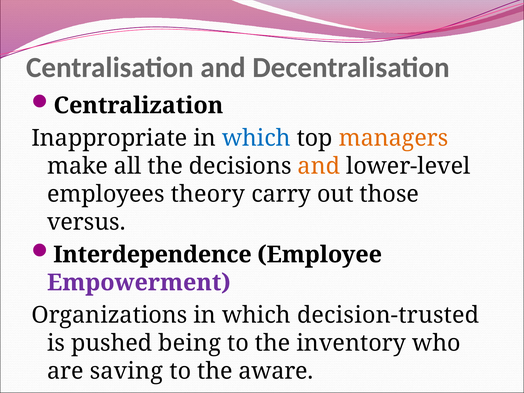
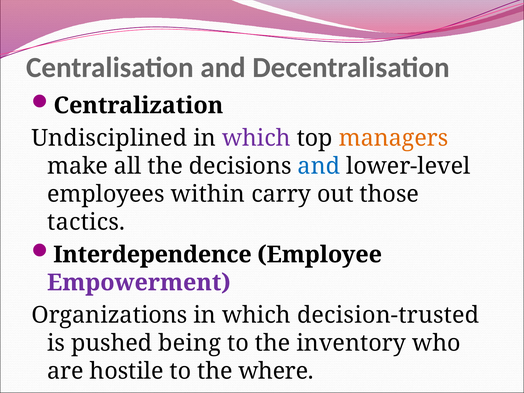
Inappropriate: Inappropriate -> Undisciplined (109, 138)
which colour: blue -> purple (256, 138)
and colour: orange -> blue (319, 166)
theory: theory -> within (208, 194)
versus: versus -> tactics (86, 222)
saving: saving -> hostile (127, 371)
aware: aware -> where (276, 371)
